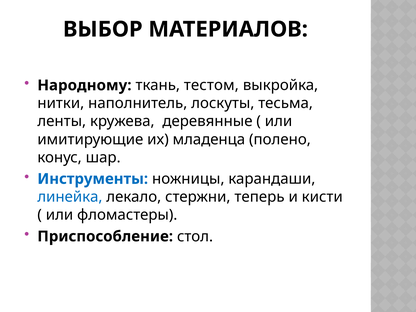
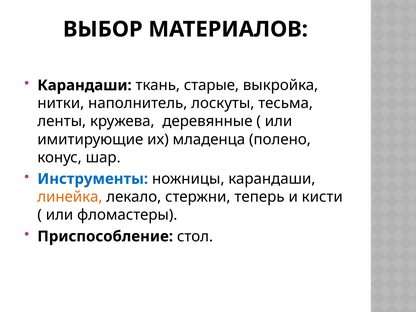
Народному: Народному -> Карандаши (85, 85)
тестом: тестом -> старые (211, 85)
линейка colour: blue -> orange (70, 197)
